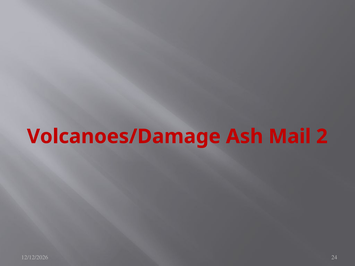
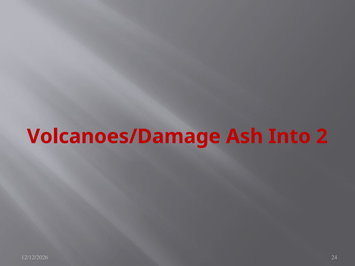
Mail: Mail -> Into (290, 137)
